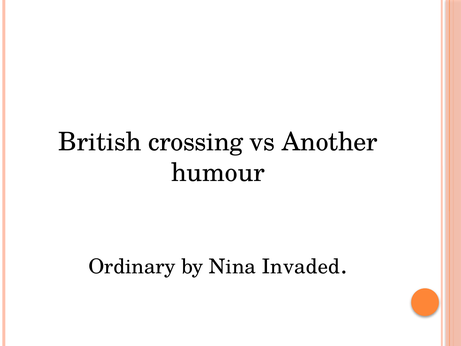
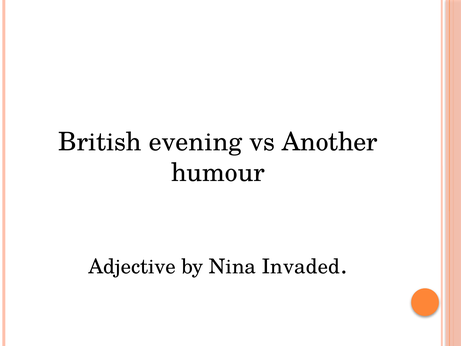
crossing: crossing -> evening (196, 142)
Ordinary: Ordinary -> Adjective (132, 266)
